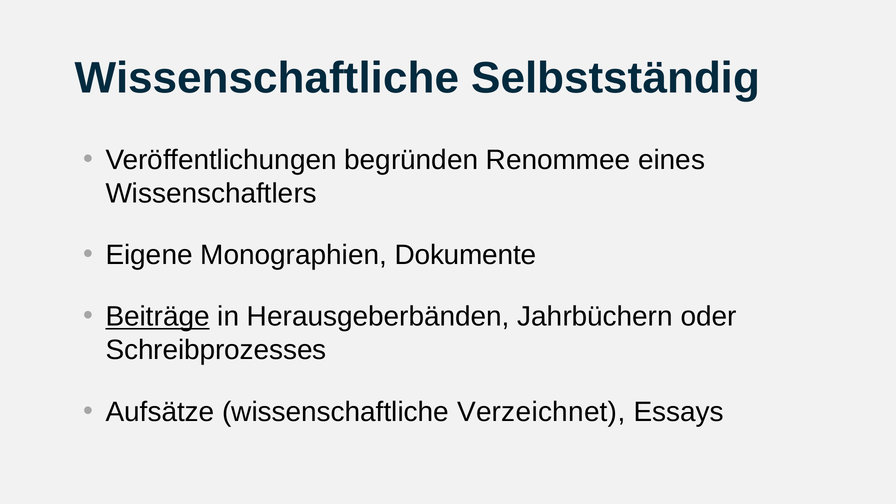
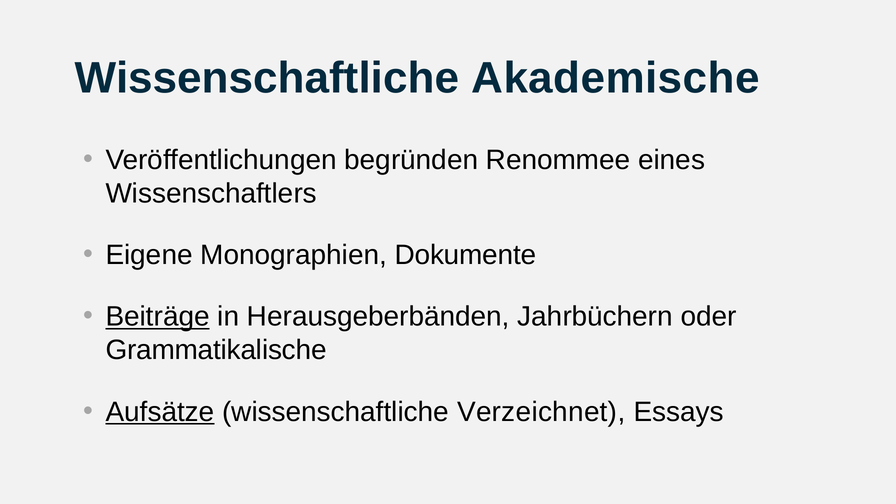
Selbstständig: Selbstständig -> Akademische (615, 78)
Schreibprozesses: Schreibprozesses -> Grammatikalische (216, 350)
Aufsätze underline: none -> present (160, 412)
